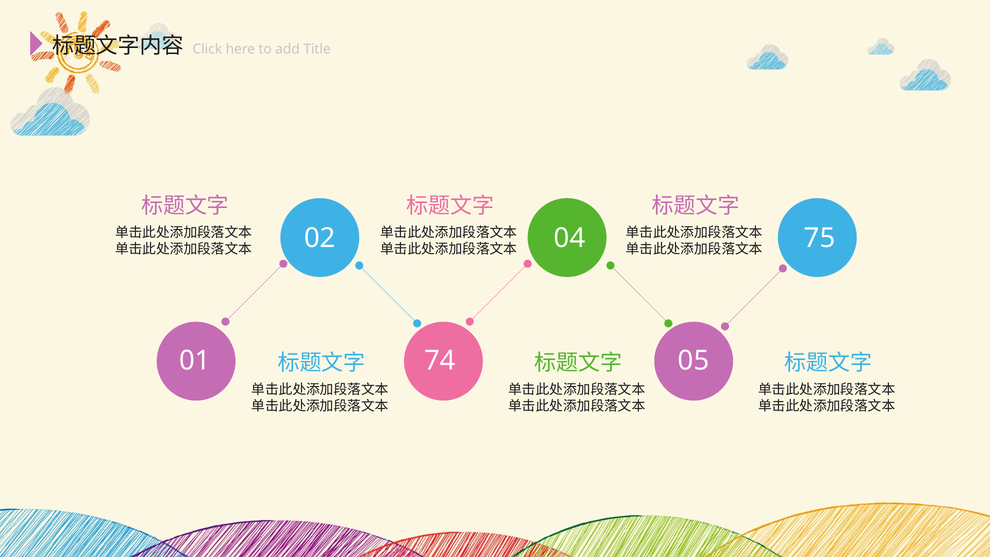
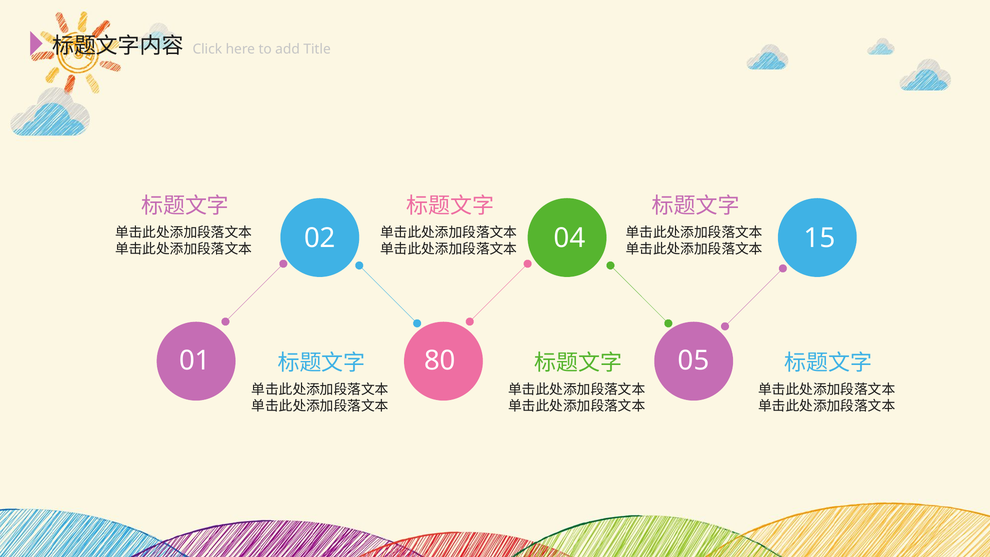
75: 75 -> 15 (820, 238)
74: 74 -> 80 (440, 361)
